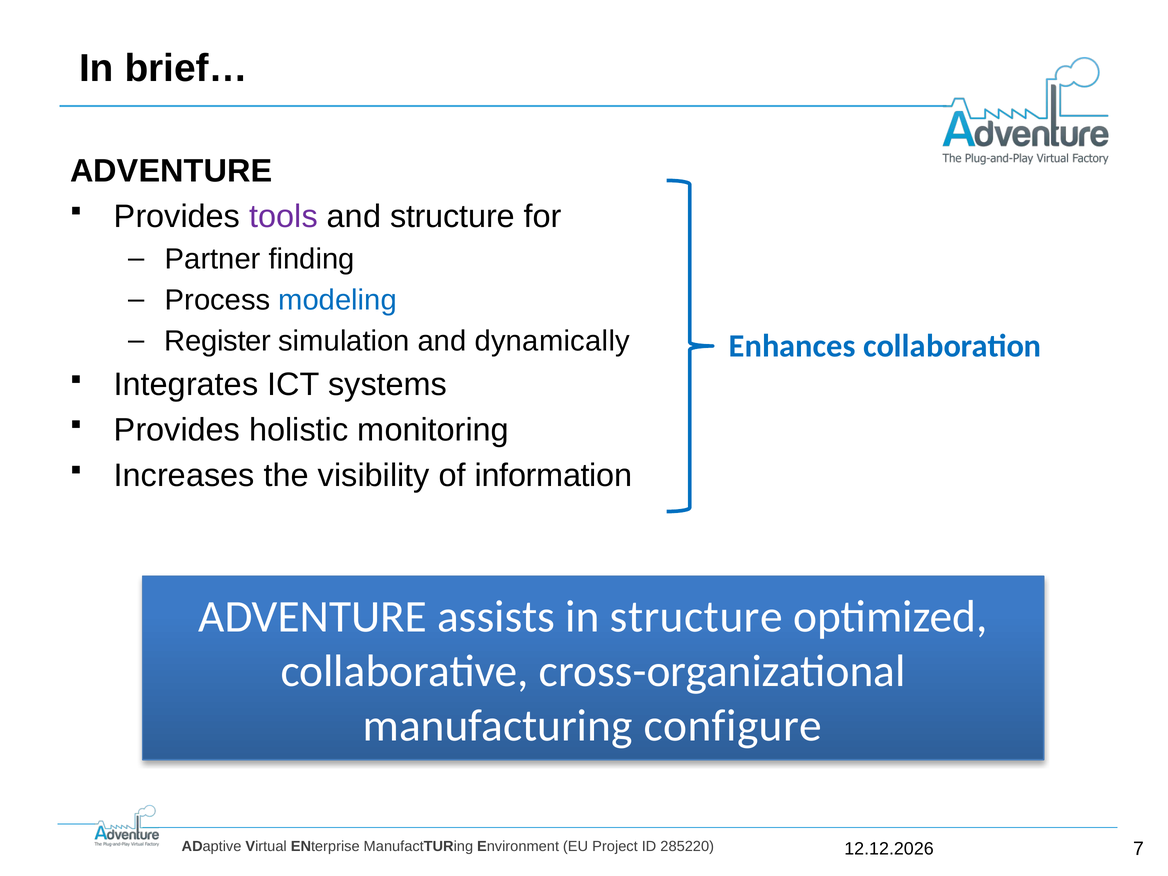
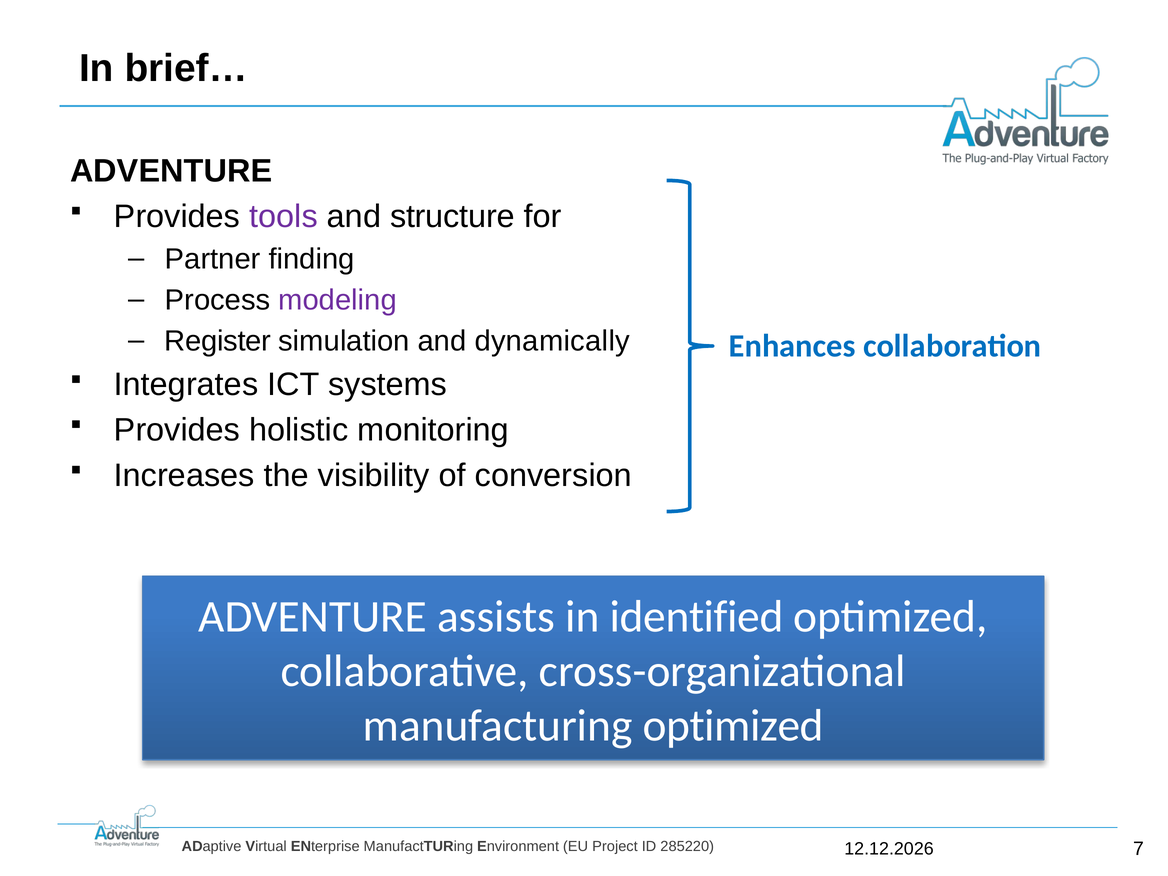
modeling colour: blue -> purple (338, 300)
information: information -> conversion (553, 476)
in structure: structure -> identified (697, 617)
manufacturing configure: configure -> optimized (733, 726)
